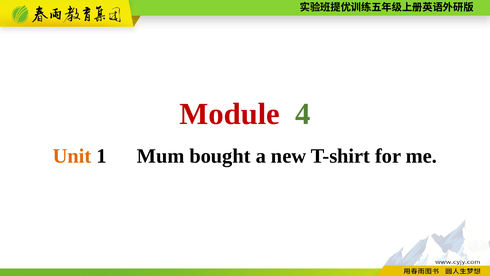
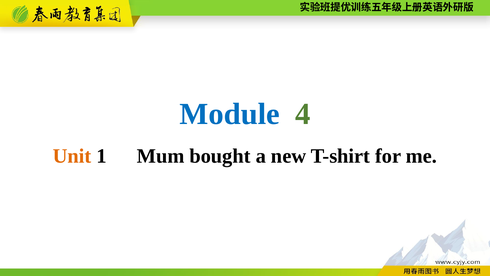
Module colour: red -> blue (230, 114)
